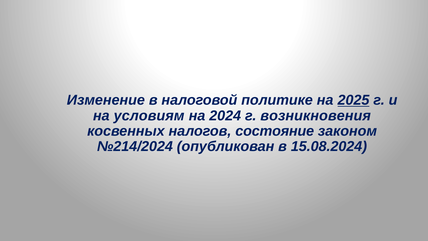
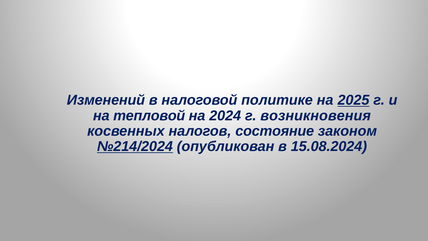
Изменение: Изменение -> Изменений (106, 100)
условиям: условиям -> тепловой (149, 116)
№214/2024 underline: none -> present (135, 146)
